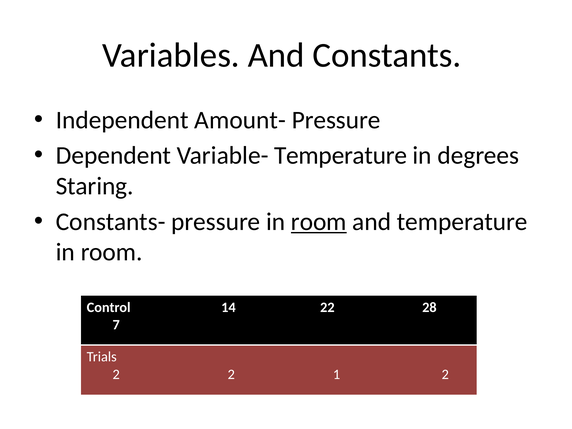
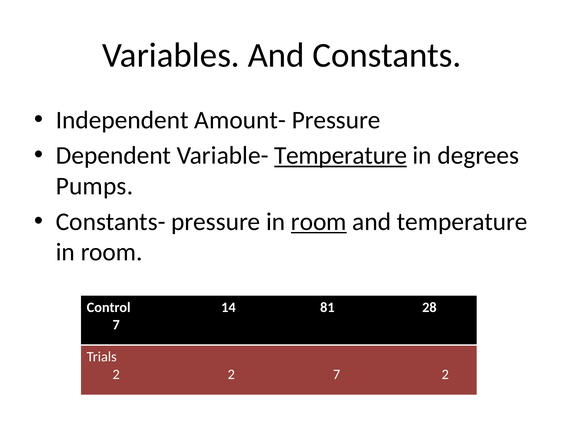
Temperature underline: none -> present (341, 156)
Staring: Staring -> Pumps (94, 186)
22: 22 -> 81 (327, 307)
2 1: 1 -> 7 (337, 374)
